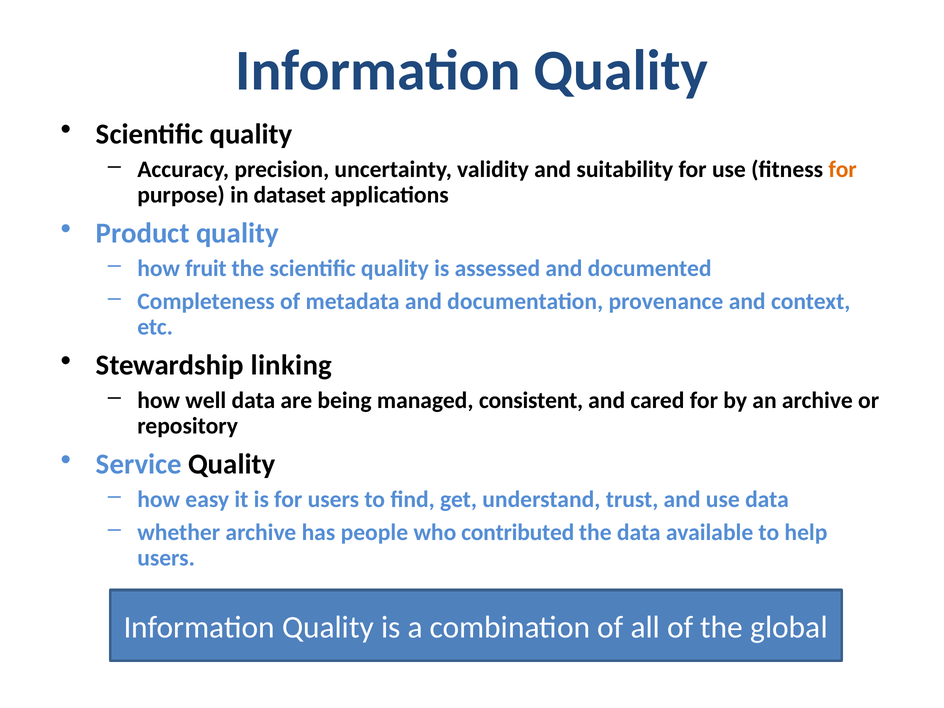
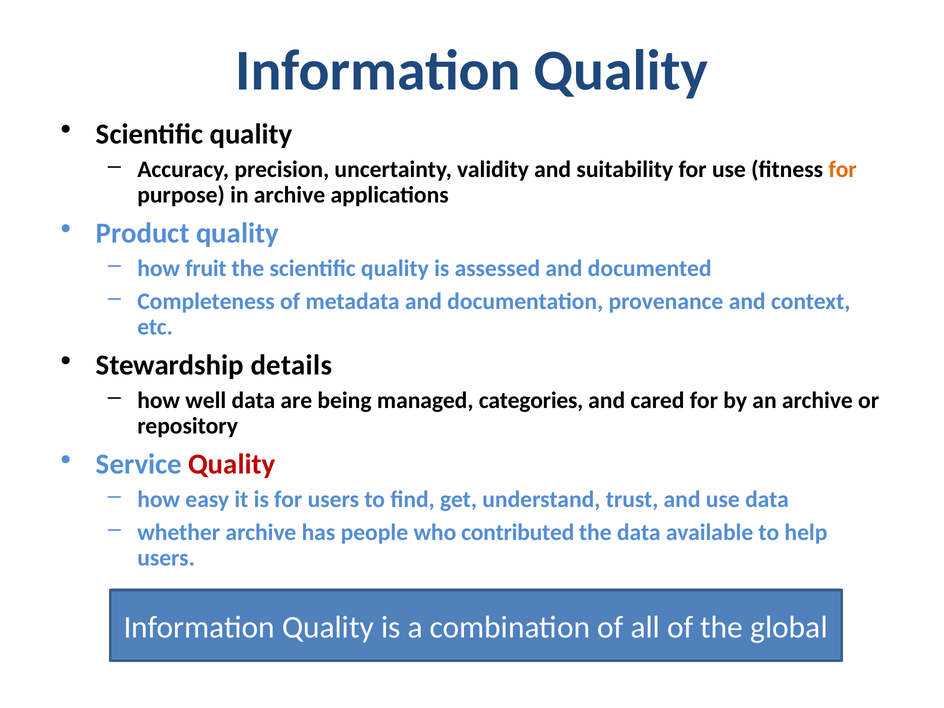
in dataset: dataset -> archive (290, 195)
linking: linking -> details (291, 365)
consistent: consistent -> categories (531, 401)
Quality colour: black -> red (232, 464)
